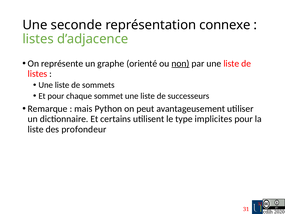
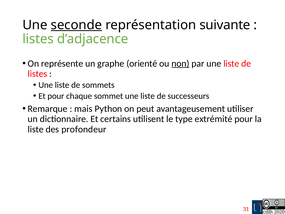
seconde underline: none -> present (76, 25)
connexe: connexe -> suivante (225, 25)
implicites: implicites -> extrémité (214, 119)
